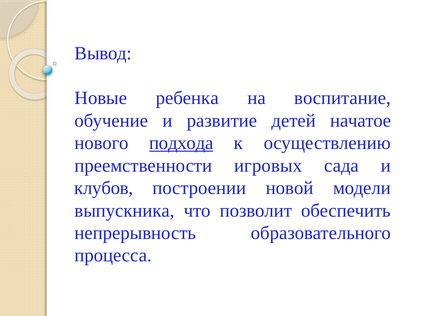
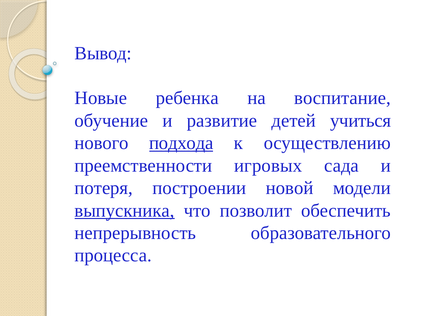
начатое: начатое -> учиться (361, 120)
клубов: клубов -> потеря (104, 188)
выпускника underline: none -> present (125, 210)
